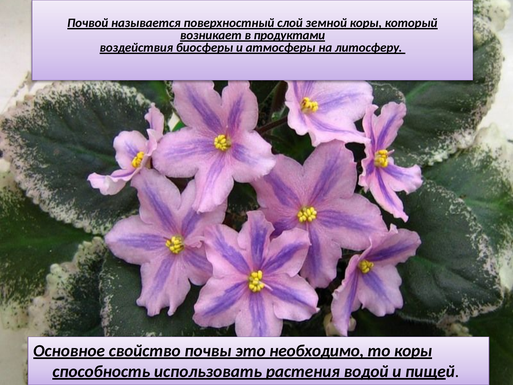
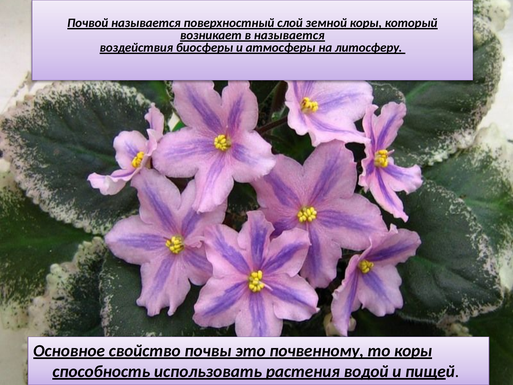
в продуктами: продуктами -> называется (289, 35)
необходимо: необходимо -> почвенному (317, 351)
